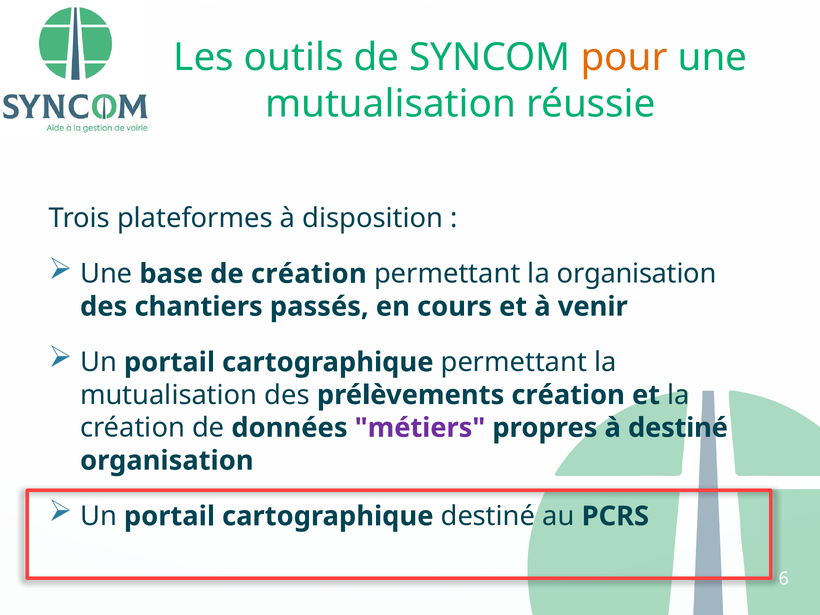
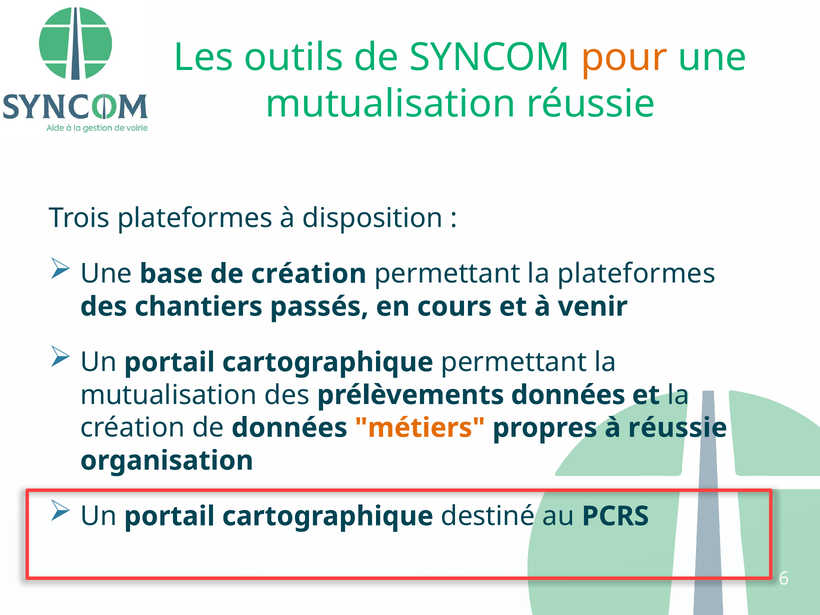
la organisation: organisation -> plateformes (636, 274)
prélèvements création: création -> données (568, 395)
métiers colour: purple -> orange (420, 428)
à destiné: destiné -> réussie (678, 428)
